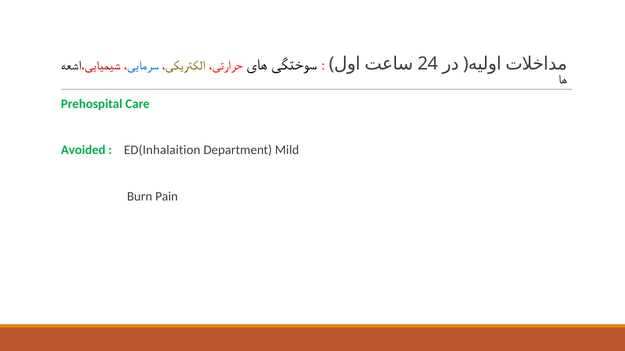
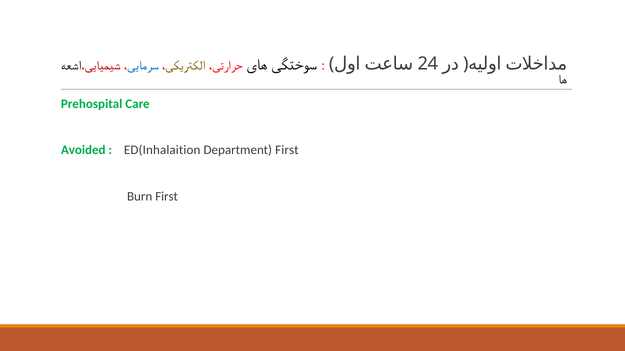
Department Mild: Mild -> First (287, 150)
Burn Pain: Pain -> First (167, 197)
